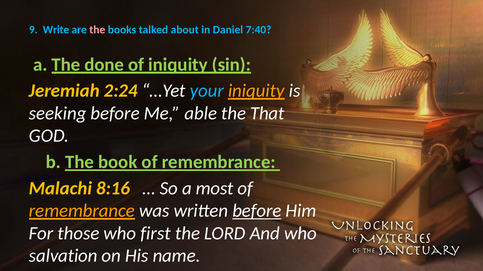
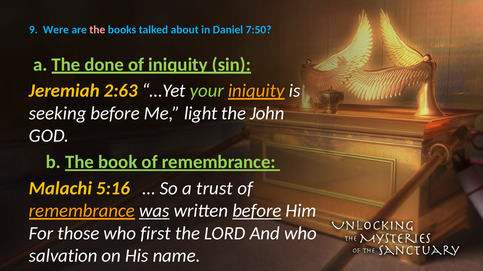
Write: Write -> Were (56, 30)
7:40: 7:40 -> 7:50 (259, 30)
2:24: 2:24 -> 2:63 (121, 91)
your colour: light blue -> light green (207, 91)
able: able -> light (201, 114)
That: That -> John (267, 114)
8:16: 8:16 -> 5:16 (113, 189)
most: most -> trust (215, 189)
was underline: none -> present (154, 211)
